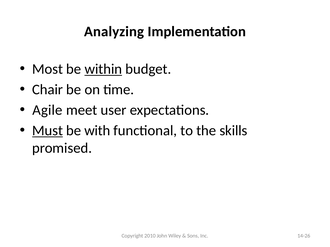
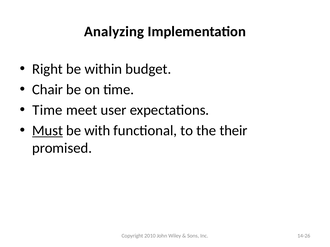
Most: Most -> Right (48, 69)
within underline: present -> none (103, 69)
Agile: Agile -> Time (47, 110)
skills: skills -> their (233, 131)
